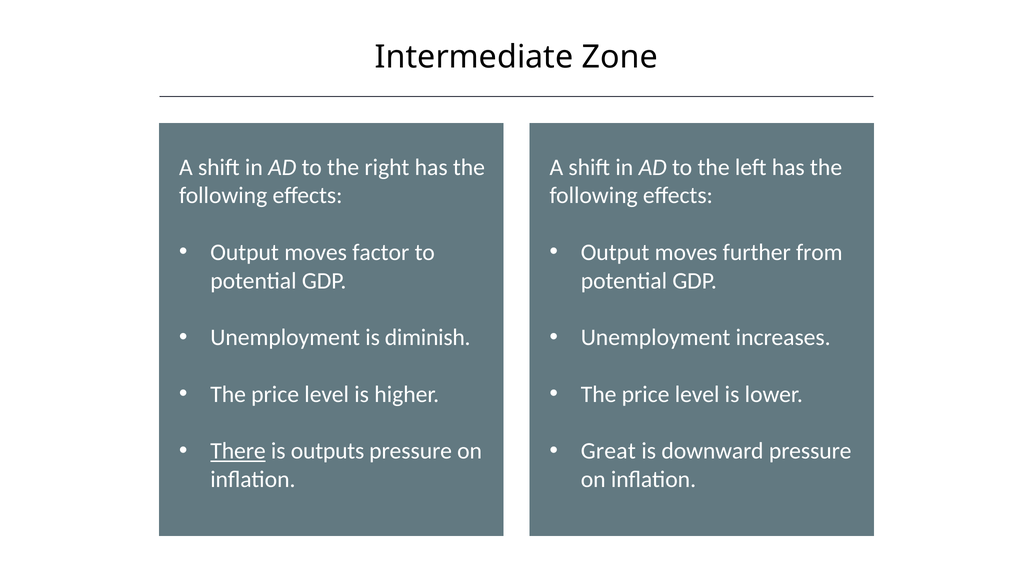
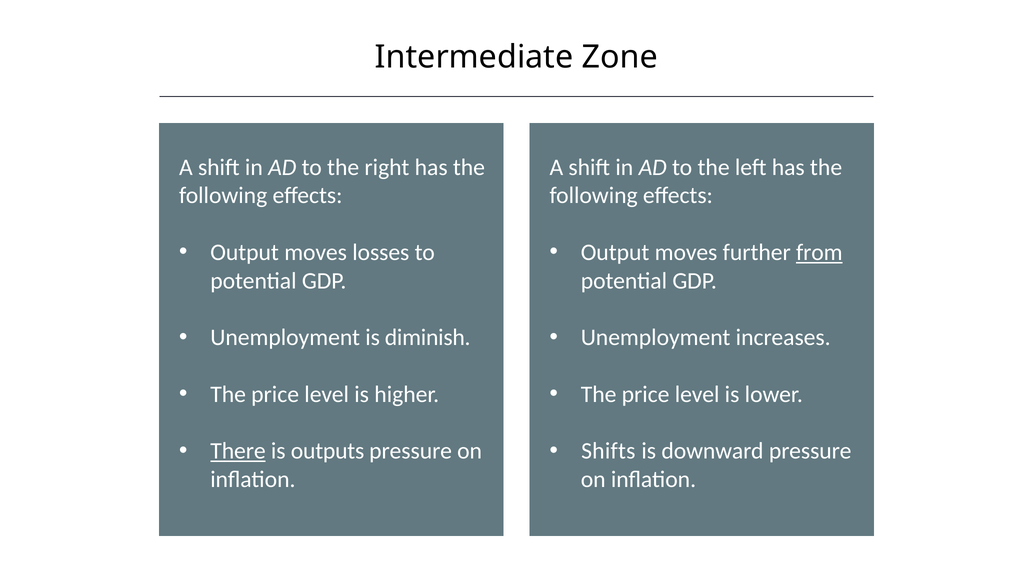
factor: factor -> losses (381, 252)
from underline: none -> present (819, 252)
Great: Great -> Shifts (608, 451)
